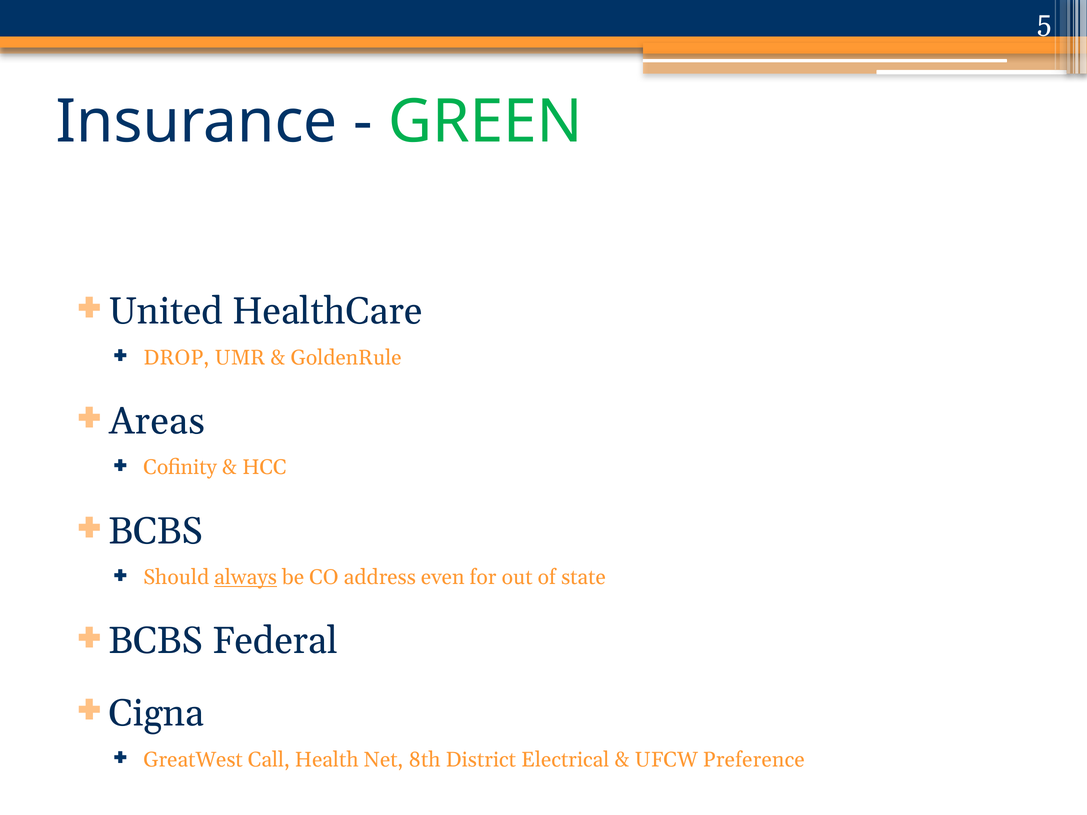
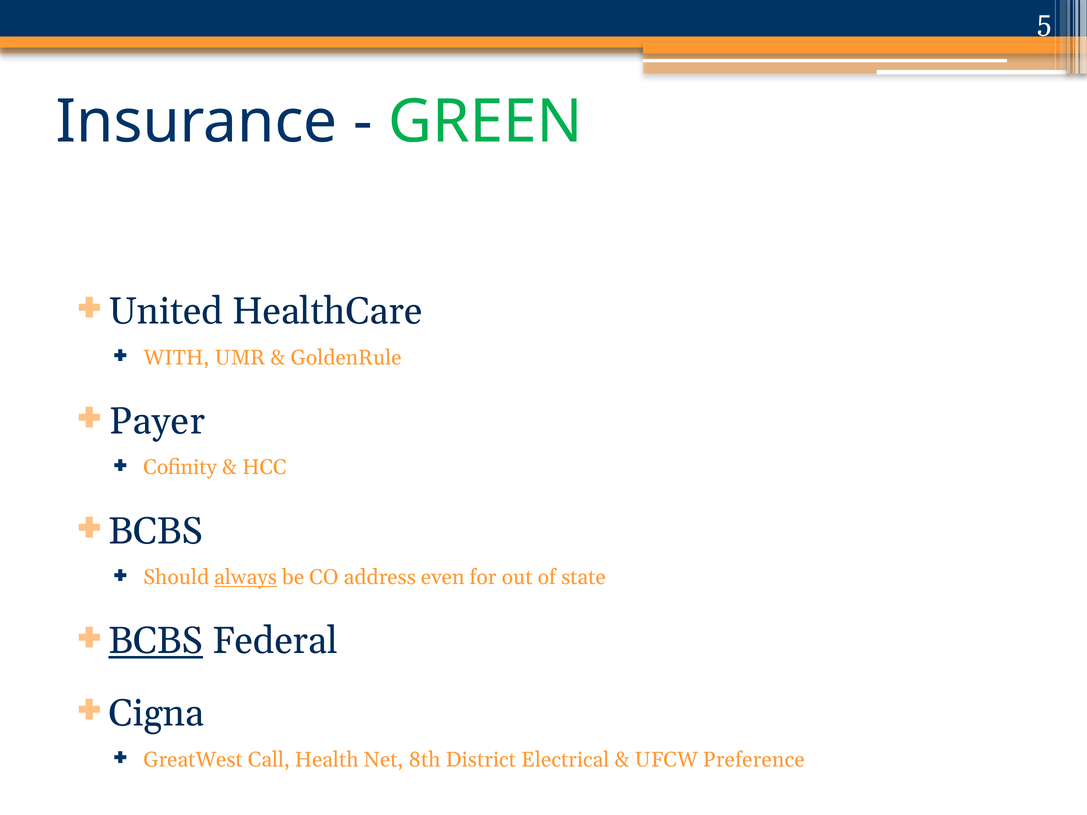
DROP: DROP -> WITH (176, 358)
Areas: Areas -> Payer (157, 421)
BCBS underline: none -> present (156, 641)
